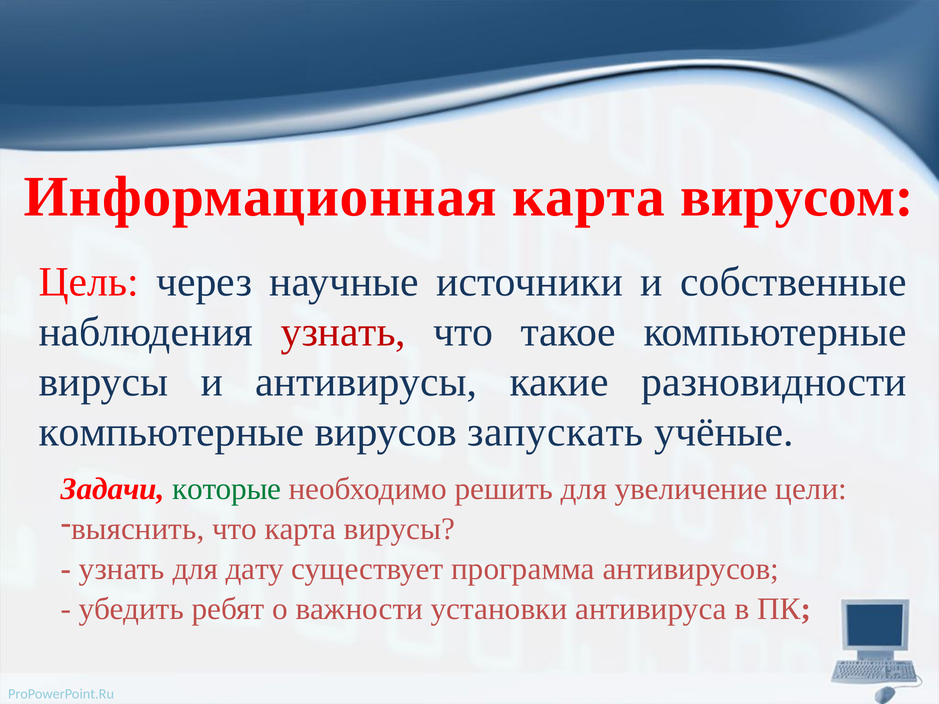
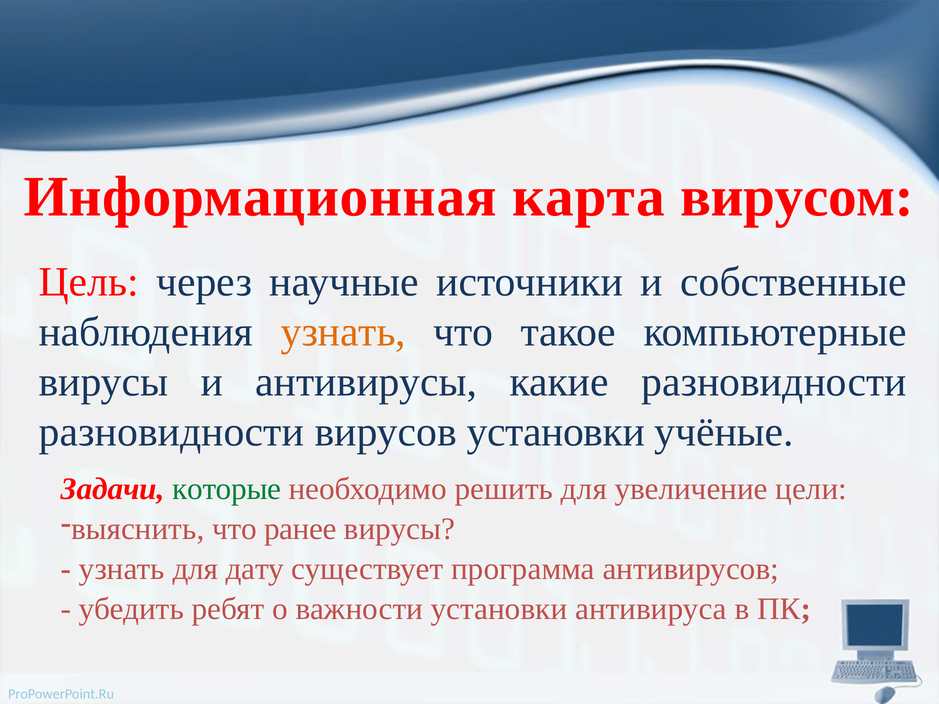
узнать colour: red -> orange (343, 332)
компьютерные: компьютерные -> разновидности (171, 432)
вирусов запускать: запускать -> установки (556, 432)
что карта: карта -> ранее (300, 529)
